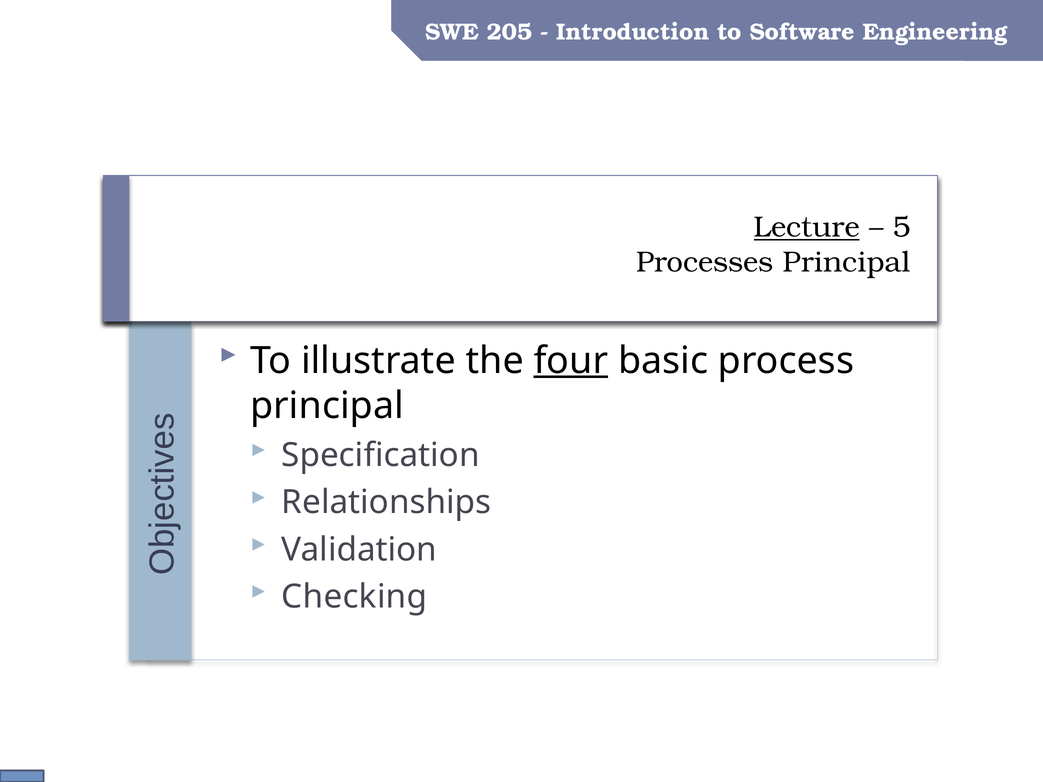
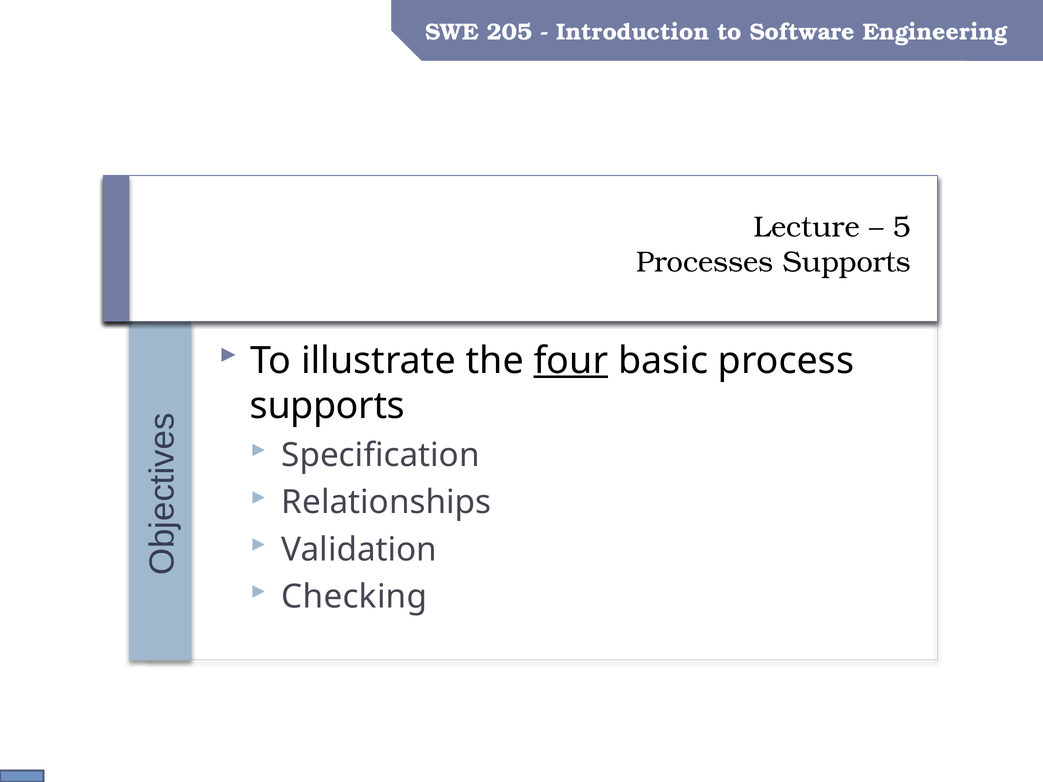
Lecture underline: present -> none (807, 227)
Processes Principal: Principal -> Supports (847, 262)
principal: principal -> supports (327, 406)
